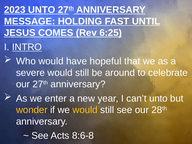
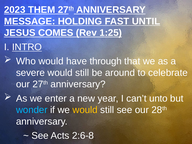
2023 UNTO: UNTO -> THEM (42, 10)
6:25: 6:25 -> 1:25 (111, 33)
hopeful: hopeful -> through (106, 61)
wonder colour: yellow -> light blue (32, 110)
8:6-8: 8:6-8 -> 2:6-8 (83, 136)
